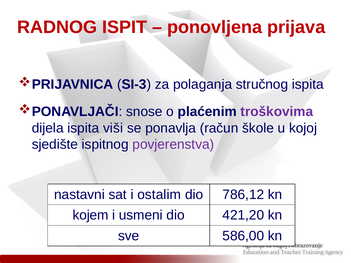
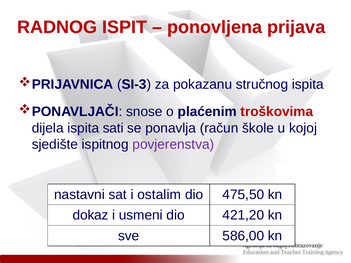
polaganja: polaganja -> pokazanu (203, 84)
troškovima colour: purple -> red (277, 112)
viši: viši -> sati (113, 128)
786,12: 786,12 -> 475,50 (243, 195)
kojem: kojem -> dokaz (91, 215)
